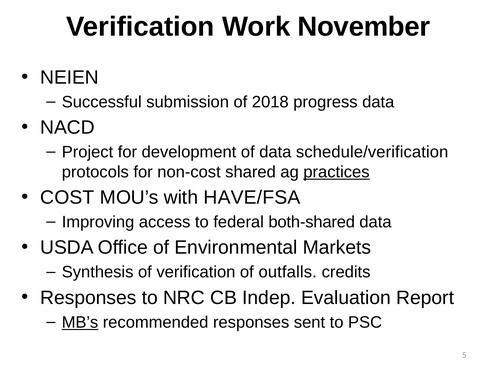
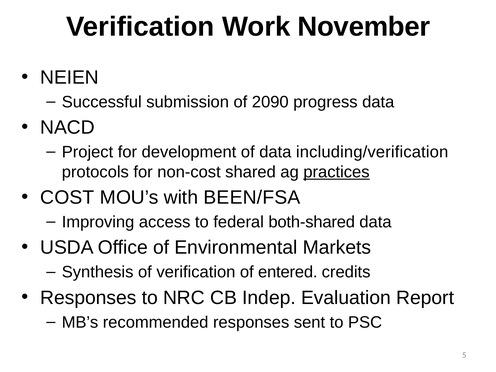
2018: 2018 -> 2090 (270, 102)
schedule/verification: schedule/verification -> including/verification (372, 152)
HAVE/FSA: HAVE/FSA -> BEEN/FSA (252, 197)
outfalls: outfalls -> entered (288, 272)
MB’s underline: present -> none (80, 322)
